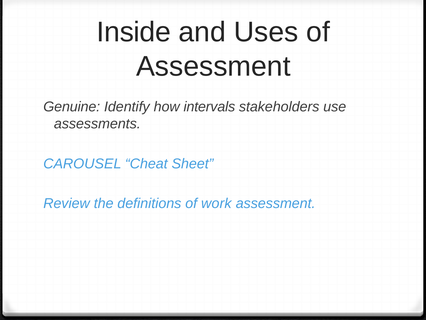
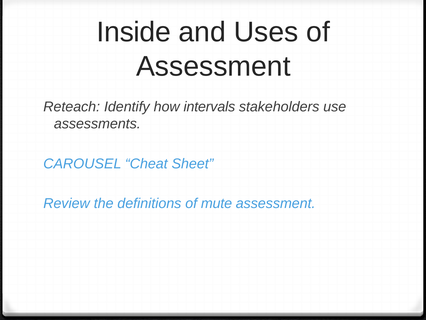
Genuine: Genuine -> Reteach (72, 107)
work: work -> mute (217, 203)
